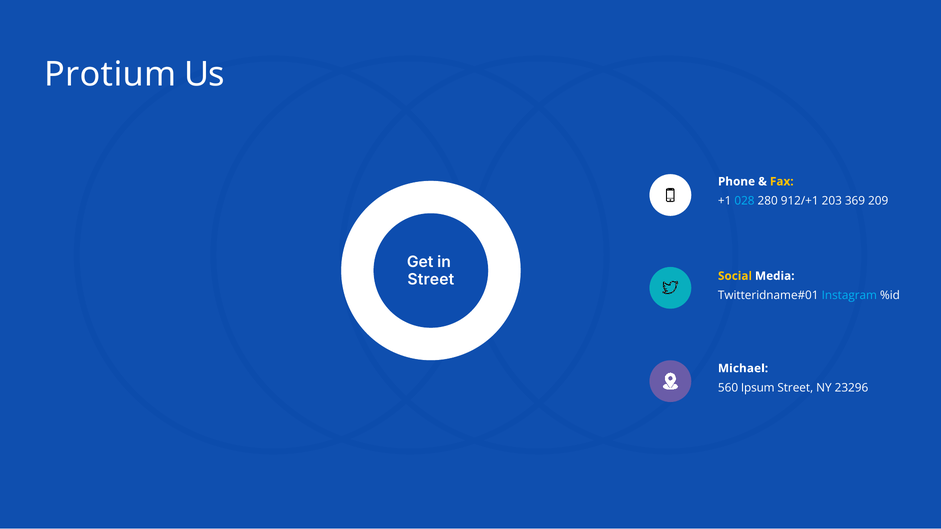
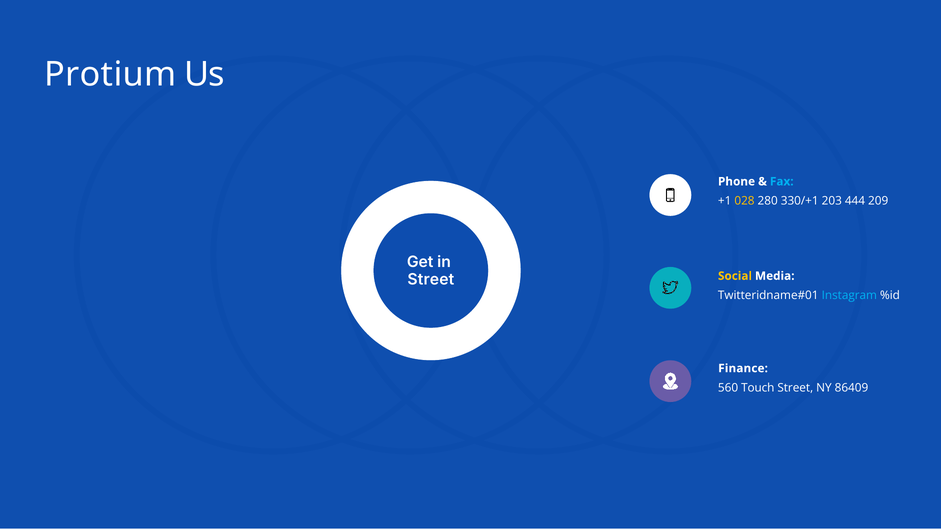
Fax colour: yellow -> light blue (782, 182)
028 colour: light blue -> yellow (744, 201)
912/+1: 912/+1 -> 330/+1 (800, 201)
369: 369 -> 444 (855, 201)
Michael: Michael -> Finance (743, 369)
Ipsum: Ipsum -> Touch (758, 388)
23296: 23296 -> 86409 (851, 388)
